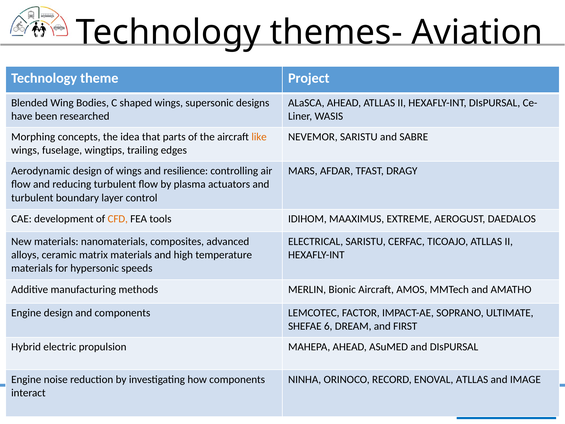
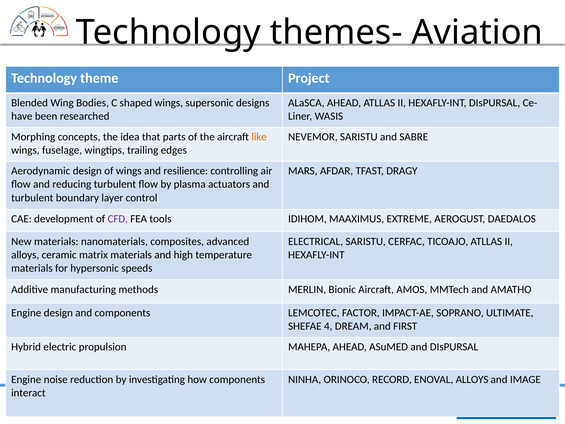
CFD colour: orange -> purple (118, 219)
6: 6 -> 4 (328, 326)
ENOVAL ATLLAS: ATLLAS -> ALLOYS (472, 379)
